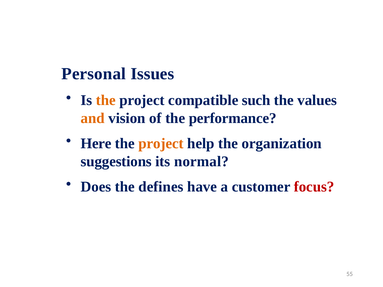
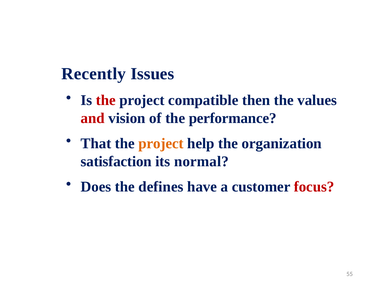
Personal: Personal -> Recently (94, 74)
the colour: orange -> red (106, 100)
such: such -> then (256, 100)
and colour: orange -> red (93, 118)
Here: Here -> That (96, 144)
suggestions: suggestions -> satisfaction (116, 161)
